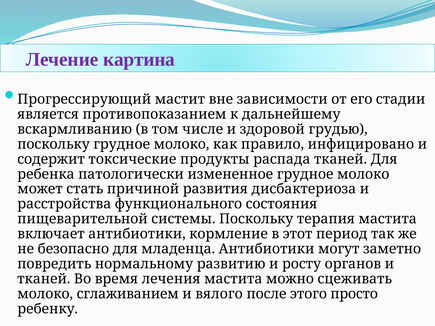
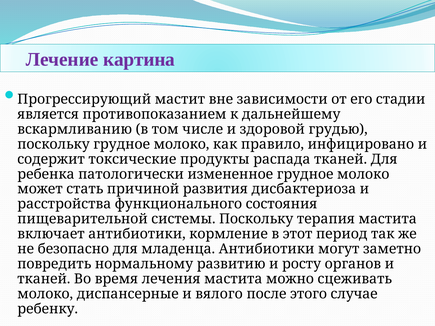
сглаживанием: сглаживанием -> диспансерные (128, 294)
просто: просто -> случае (354, 294)
